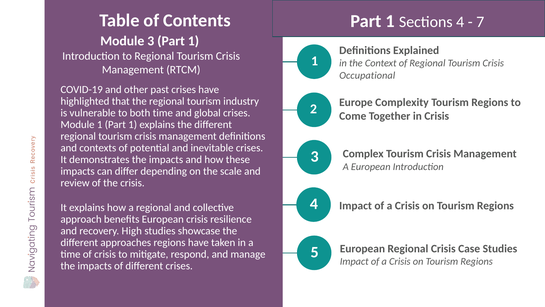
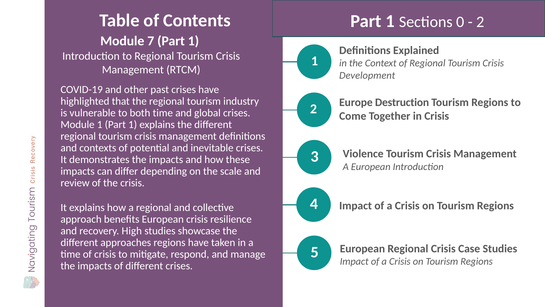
Sections 4: 4 -> 0 (460, 22)
7: 7 -> 2 (480, 22)
Module 3: 3 -> 7 (151, 41)
Occupational: Occupational -> Development (367, 75)
Complexity: Complexity -> Destruction (402, 102)
Complex: Complex -> Violence (363, 154)
